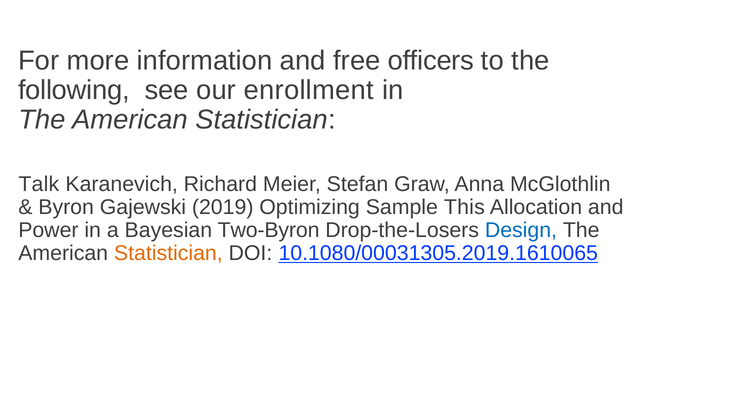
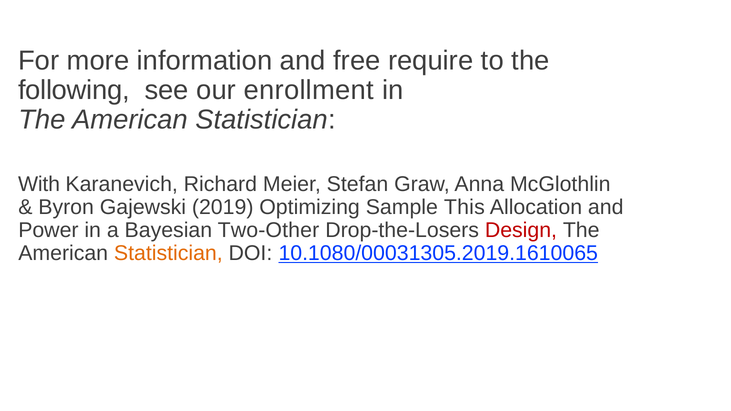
officers: officers -> require (431, 61)
Talk: Talk -> With (39, 184)
Two-Byron: Two-Byron -> Two-Other (268, 230)
Design colour: blue -> red (521, 230)
